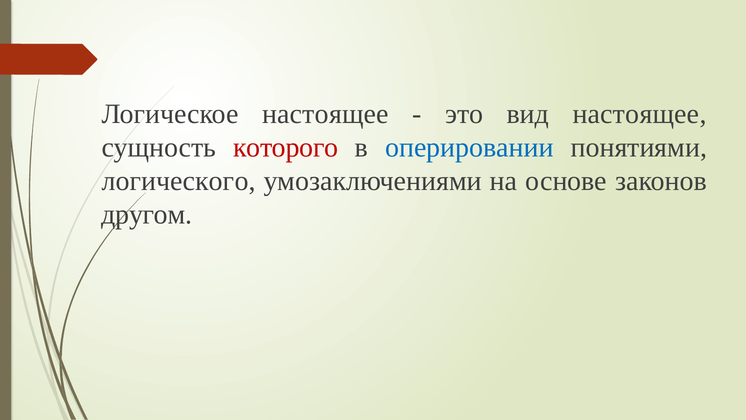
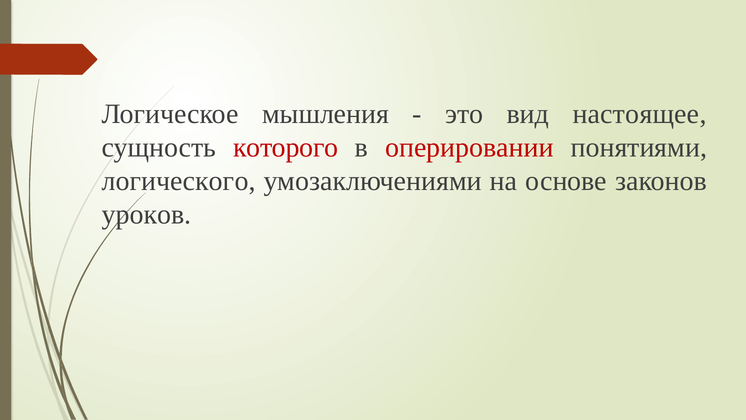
Логическое настоящее: настоящее -> мышления (326, 114)
оперировании colour: blue -> red (469, 147)
другом: другом -> уроков (147, 214)
